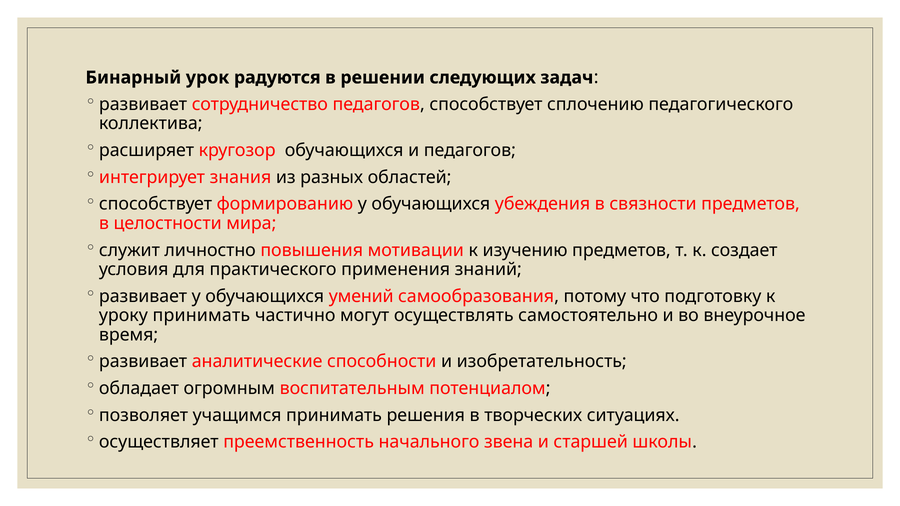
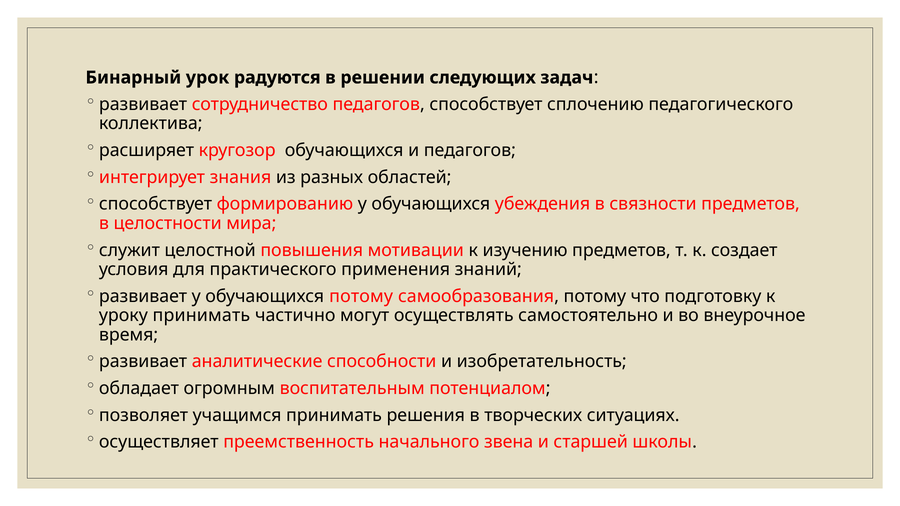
личностно: личностно -> целостной (210, 250)
обучающихся умений: умений -> потому (361, 296)
